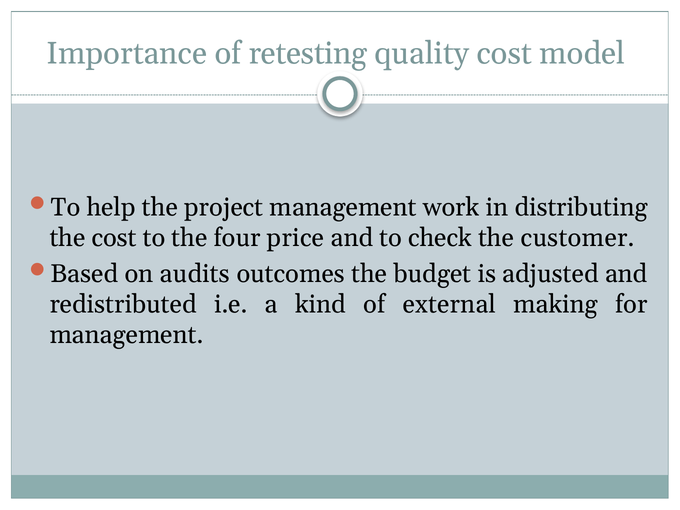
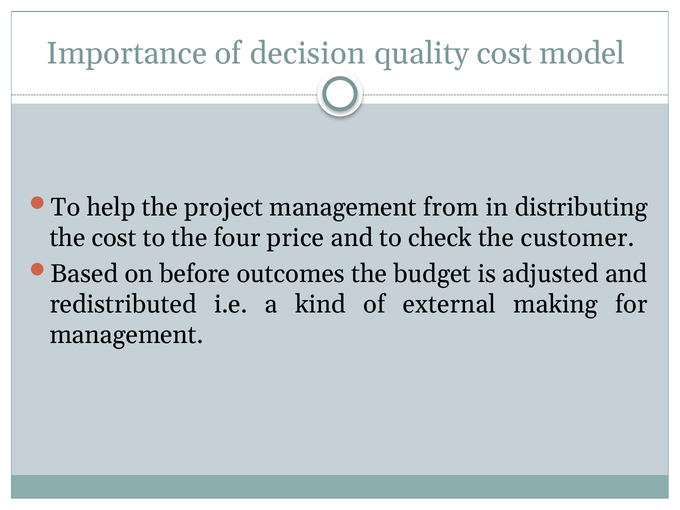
retesting: retesting -> decision (308, 54)
work: work -> from (451, 207)
audits: audits -> before (195, 274)
